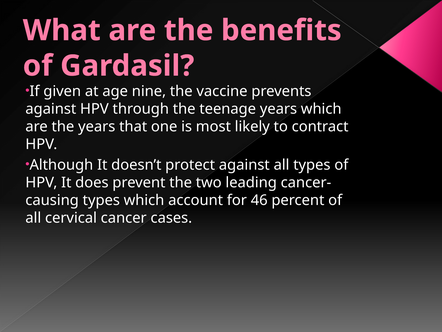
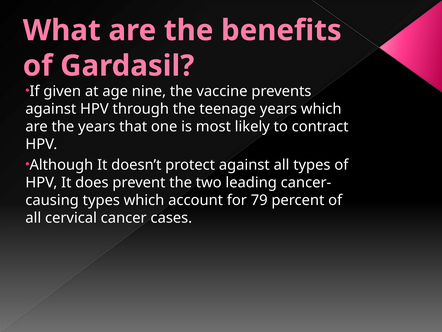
46: 46 -> 79 (259, 200)
